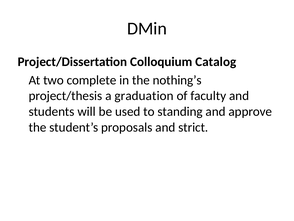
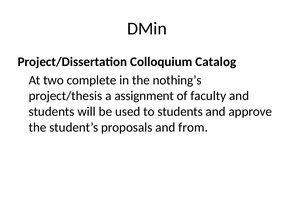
graduation: graduation -> assignment (144, 96)
to standing: standing -> students (180, 111)
strict: strict -> from (193, 127)
